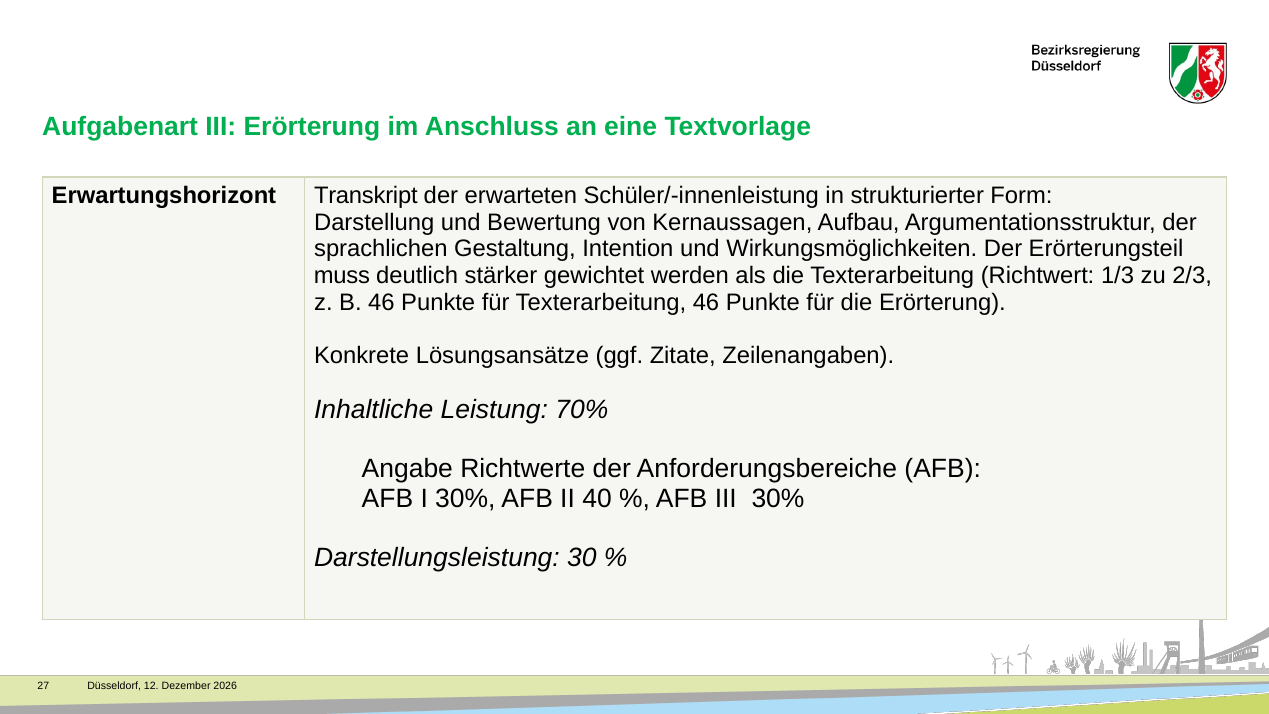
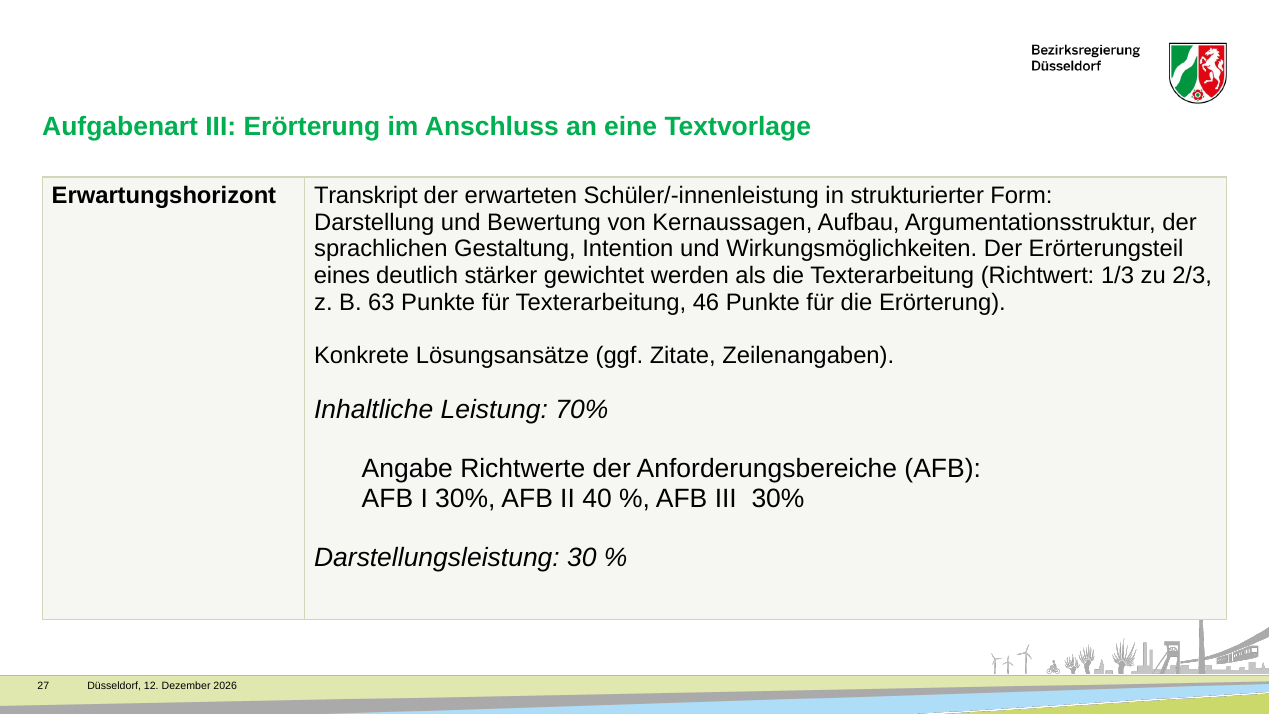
muss: muss -> eines (342, 275)
B 46: 46 -> 63 (381, 302)
